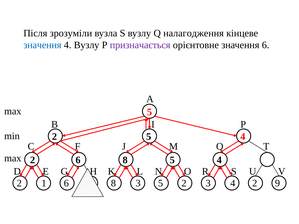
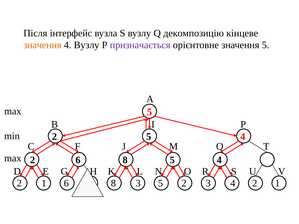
зрозуміли: зрозуміли -> інтерфейс (71, 33)
налагодження: налагодження -> декомпозицію (194, 33)
значення colour: blue -> orange (42, 45)
значення 6: 6 -> 5 (266, 45)
2 9: 9 -> 1 (277, 183)
